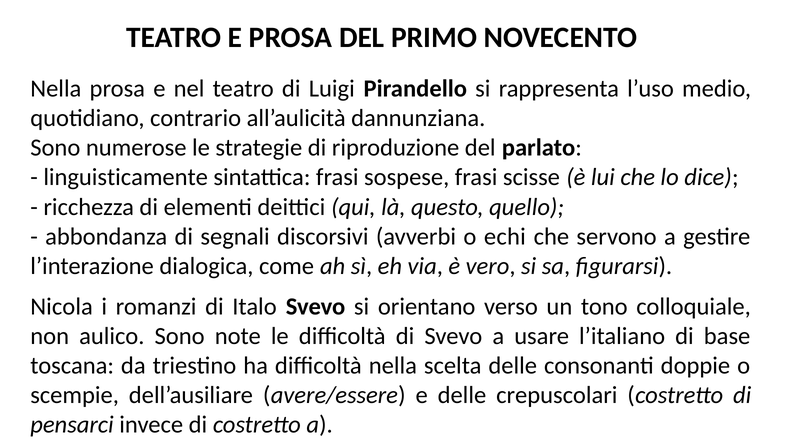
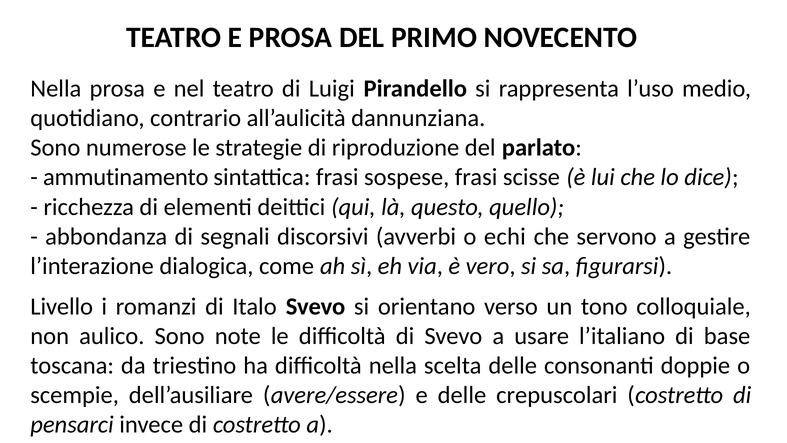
linguisticamente: linguisticamente -> ammutinamento (126, 177)
Nicola: Nicola -> Livello (62, 307)
